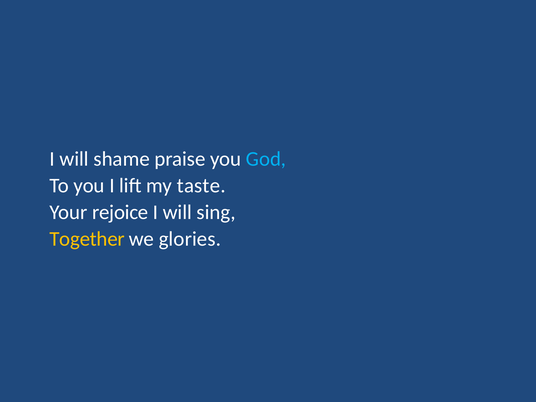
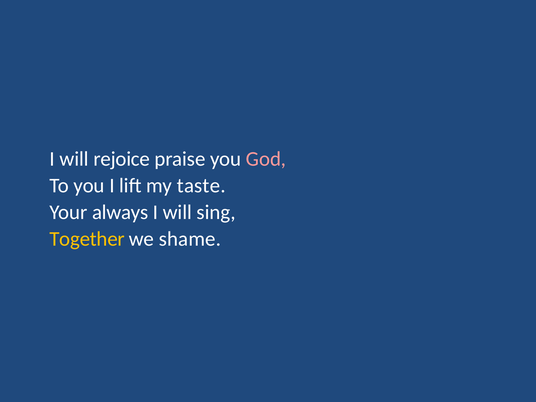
shame: shame -> rejoice (122, 159)
God colour: light blue -> pink (266, 159)
rejoice: rejoice -> always (120, 212)
glories: glories -> shame (190, 239)
